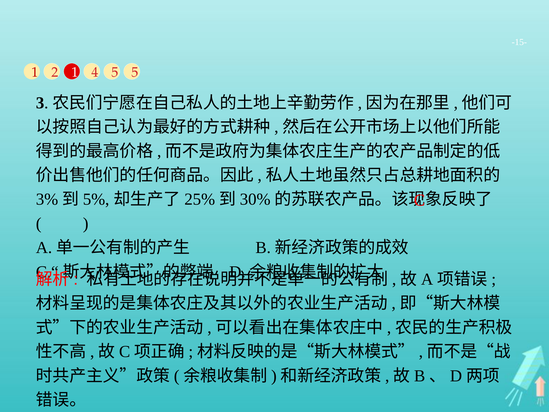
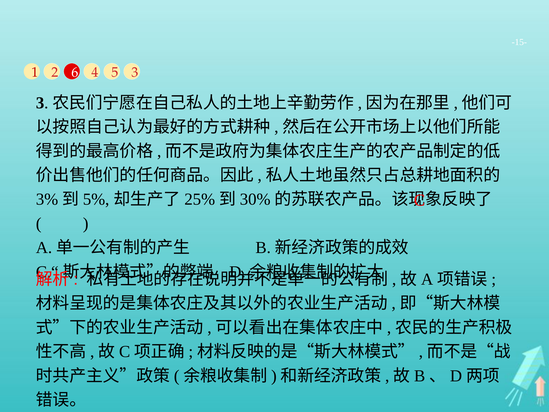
2 1: 1 -> 6 (75, 72)
5 5: 5 -> 3 (135, 72)
